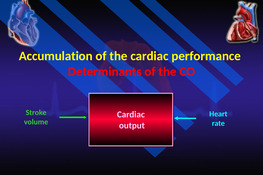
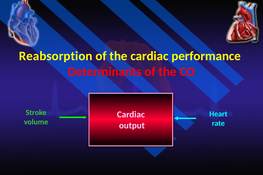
Accumulation: Accumulation -> Reabsorption (56, 56)
